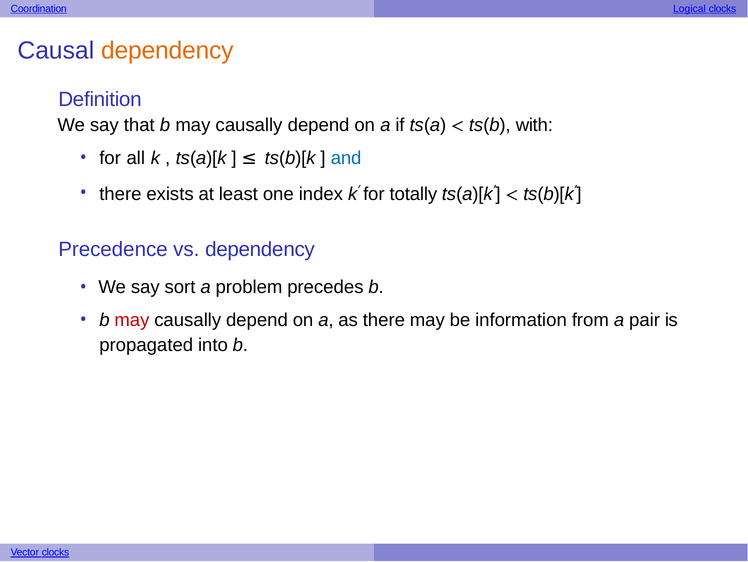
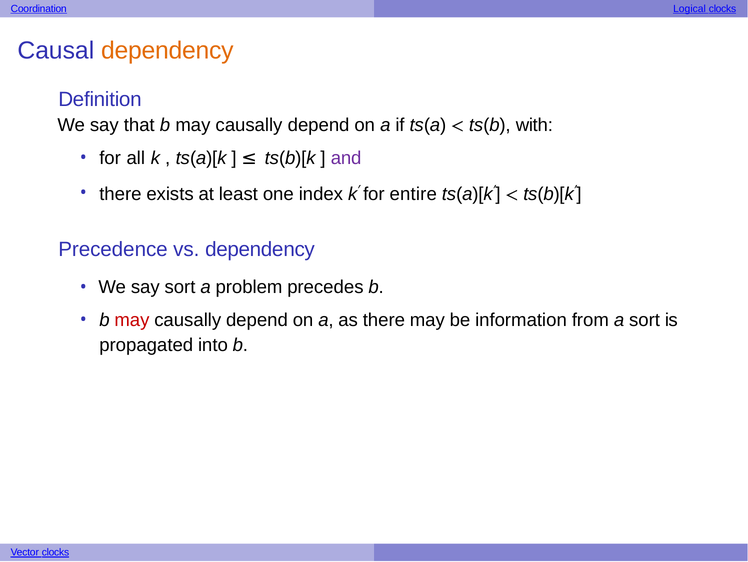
and colour: blue -> purple (346, 158)
totally: totally -> entire (413, 194)
a pair: pair -> sort (645, 320)
